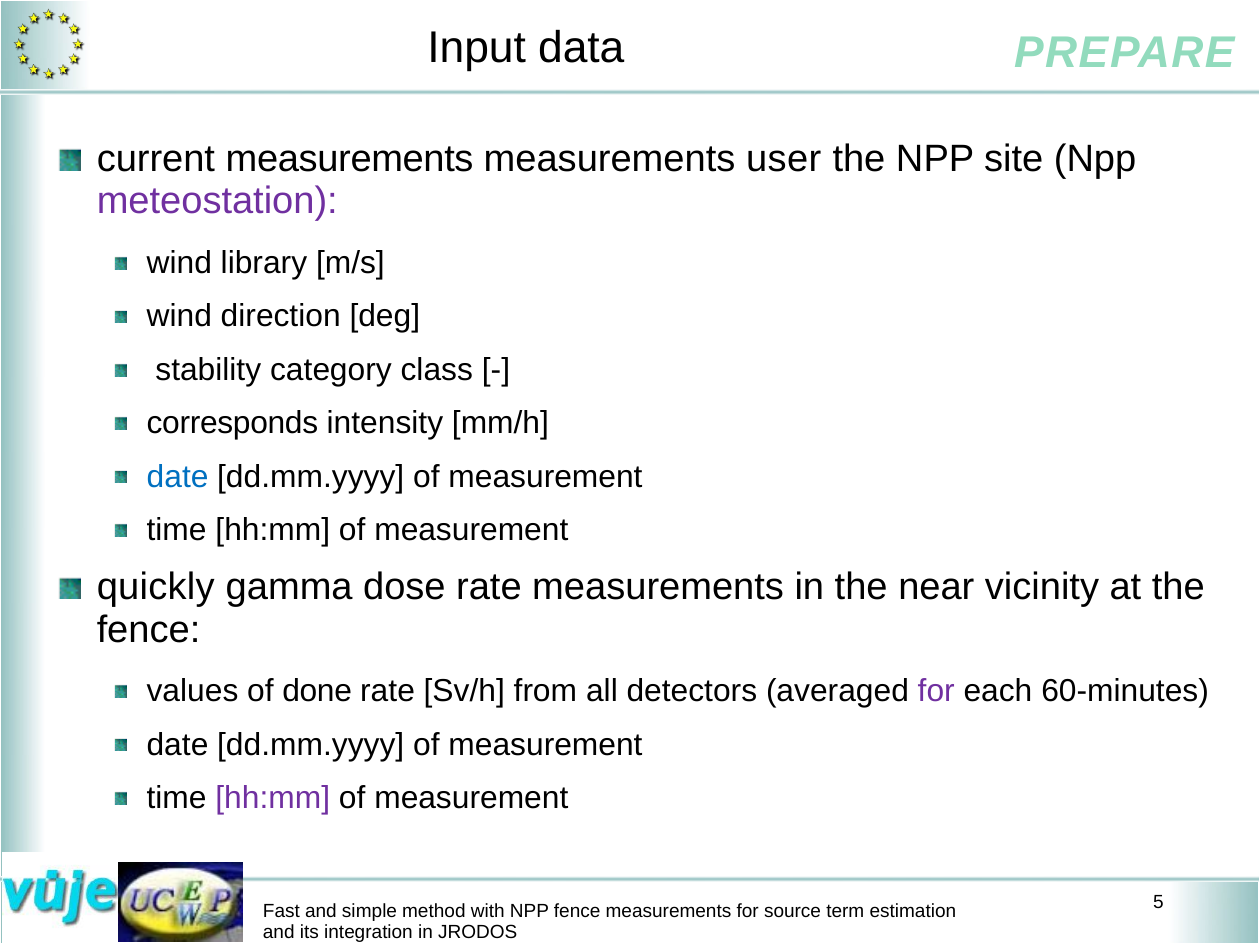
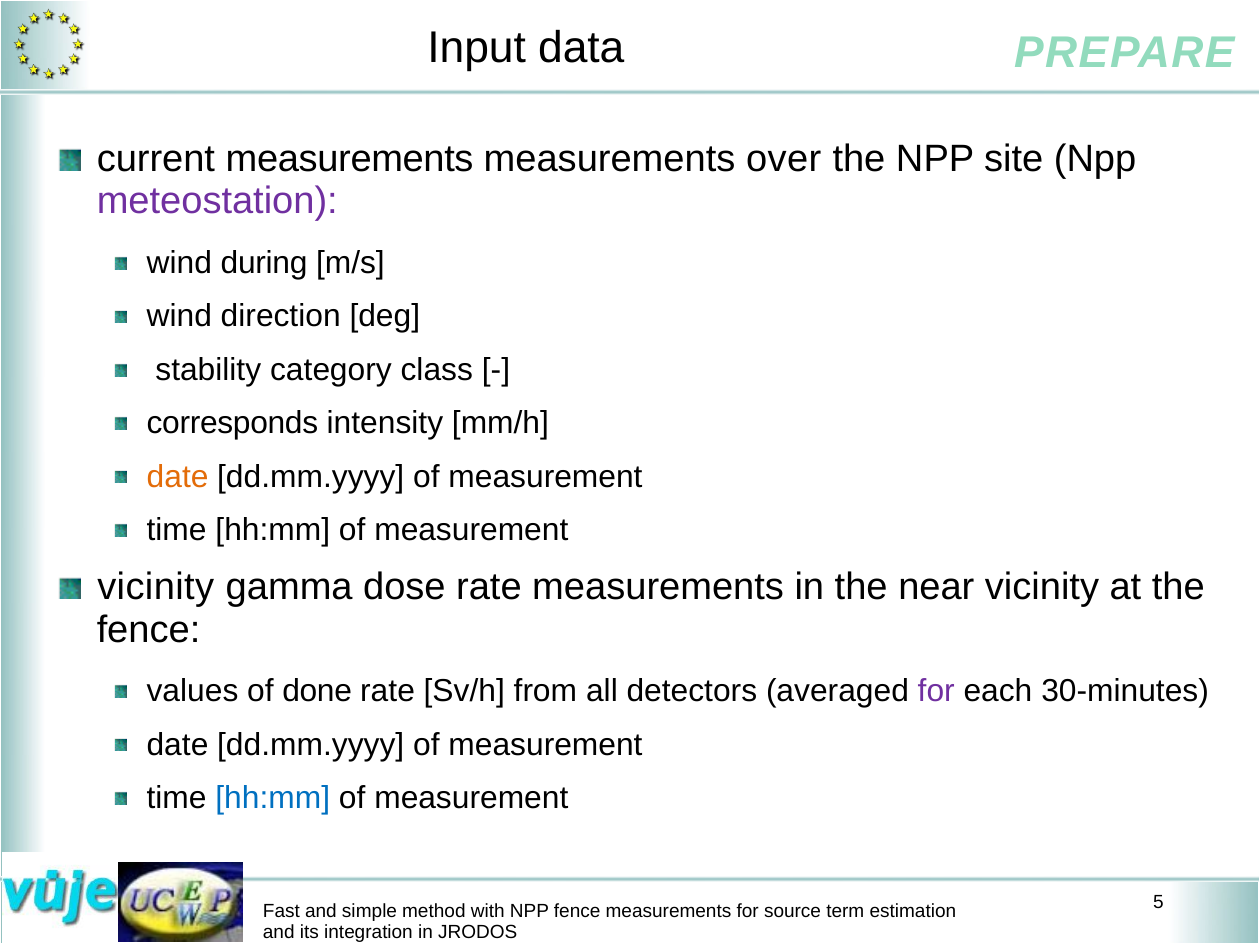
user: user -> over (784, 159)
library: library -> during (264, 263)
date colour: blue -> orange (178, 477)
quickly: quickly -> vicinity (156, 587)
60-minutes: 60-minutes -> 30-minutes (1125, 691)
hh:mm colour: purple -> blue (273, 798)
